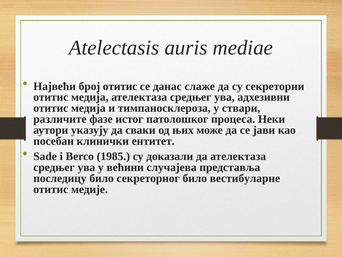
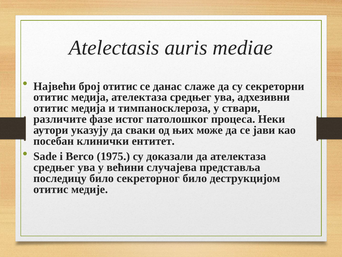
1985: 1985 -> 1975 (113, 156)
вестибуларне: вестибуларне -> деструкцијом (245, 178)
